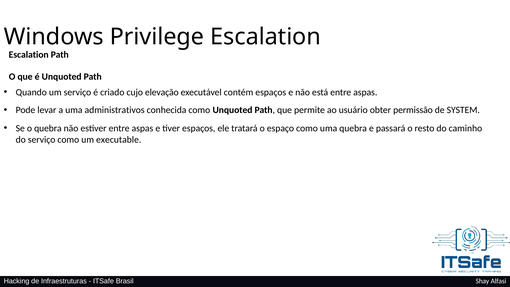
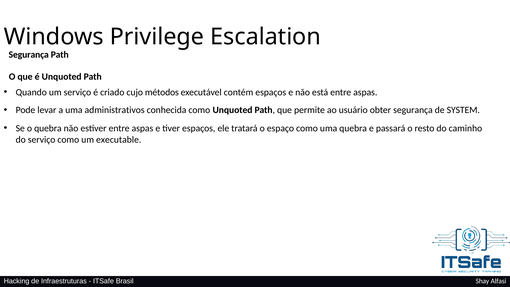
Escalation: Escalation -> Segurança (29, 55)
elevação: elevação -> métodos (162, 92)
obter permissão: permissão -> segurança (413, 110)
